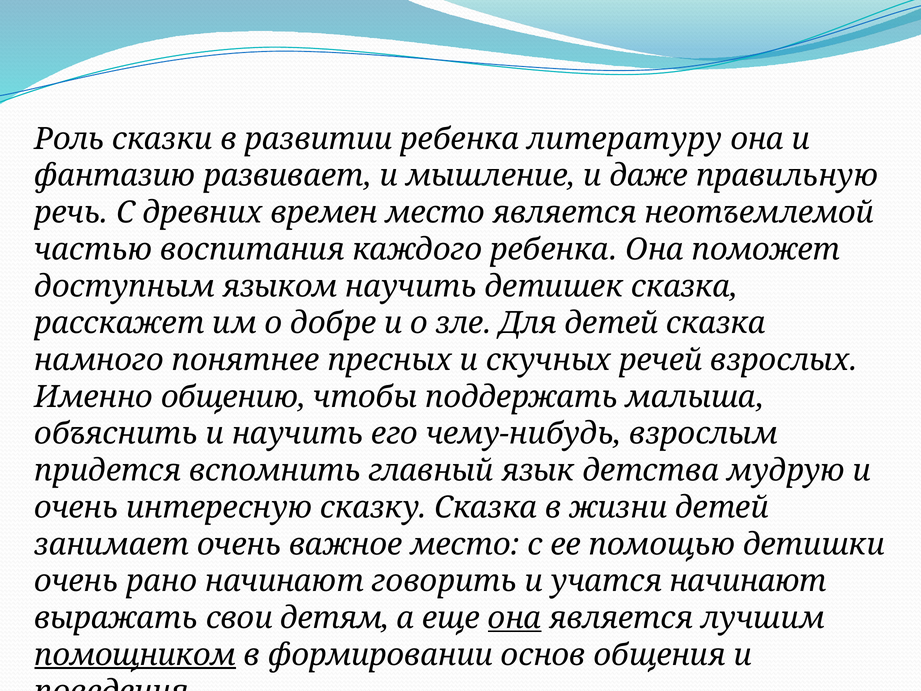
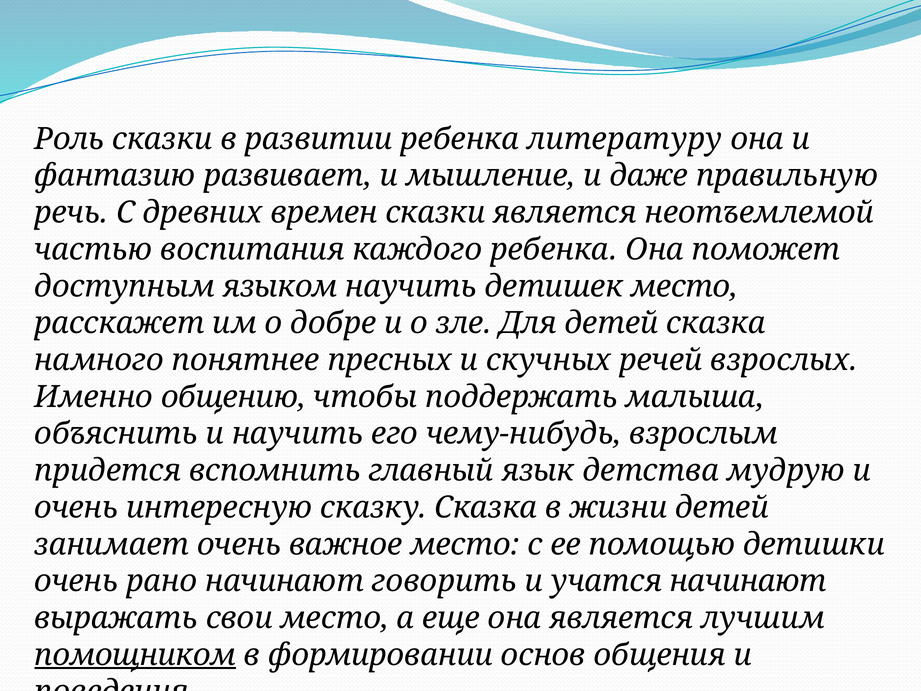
времен место: место -> сказки (435, 213)
детишек сказка: сказка -> место (685, 286)
свои детям: детям -> место (335, 618)
она underline: present -> none (515, 618)
